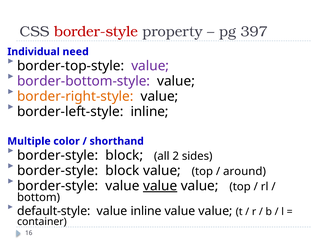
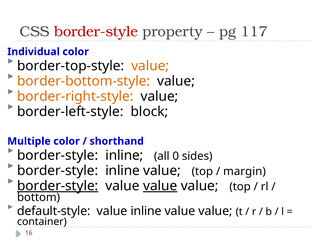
397: 397 -> 117 (254, 32)
Individual need: need -> color (76, 52)
value colour: purple -> orange (150, 66)
border-bottom-style colour: purple -> orange (84, 81)
border-left-style inline: inline -> block (149, 112)
block: block -> inline (124, 156)
2: 2 -> 0 (176, 156)
block: block -> inline (123, 171)
around: around -> margin (244, 172)
border-style underline: none -> present (58, 186)
